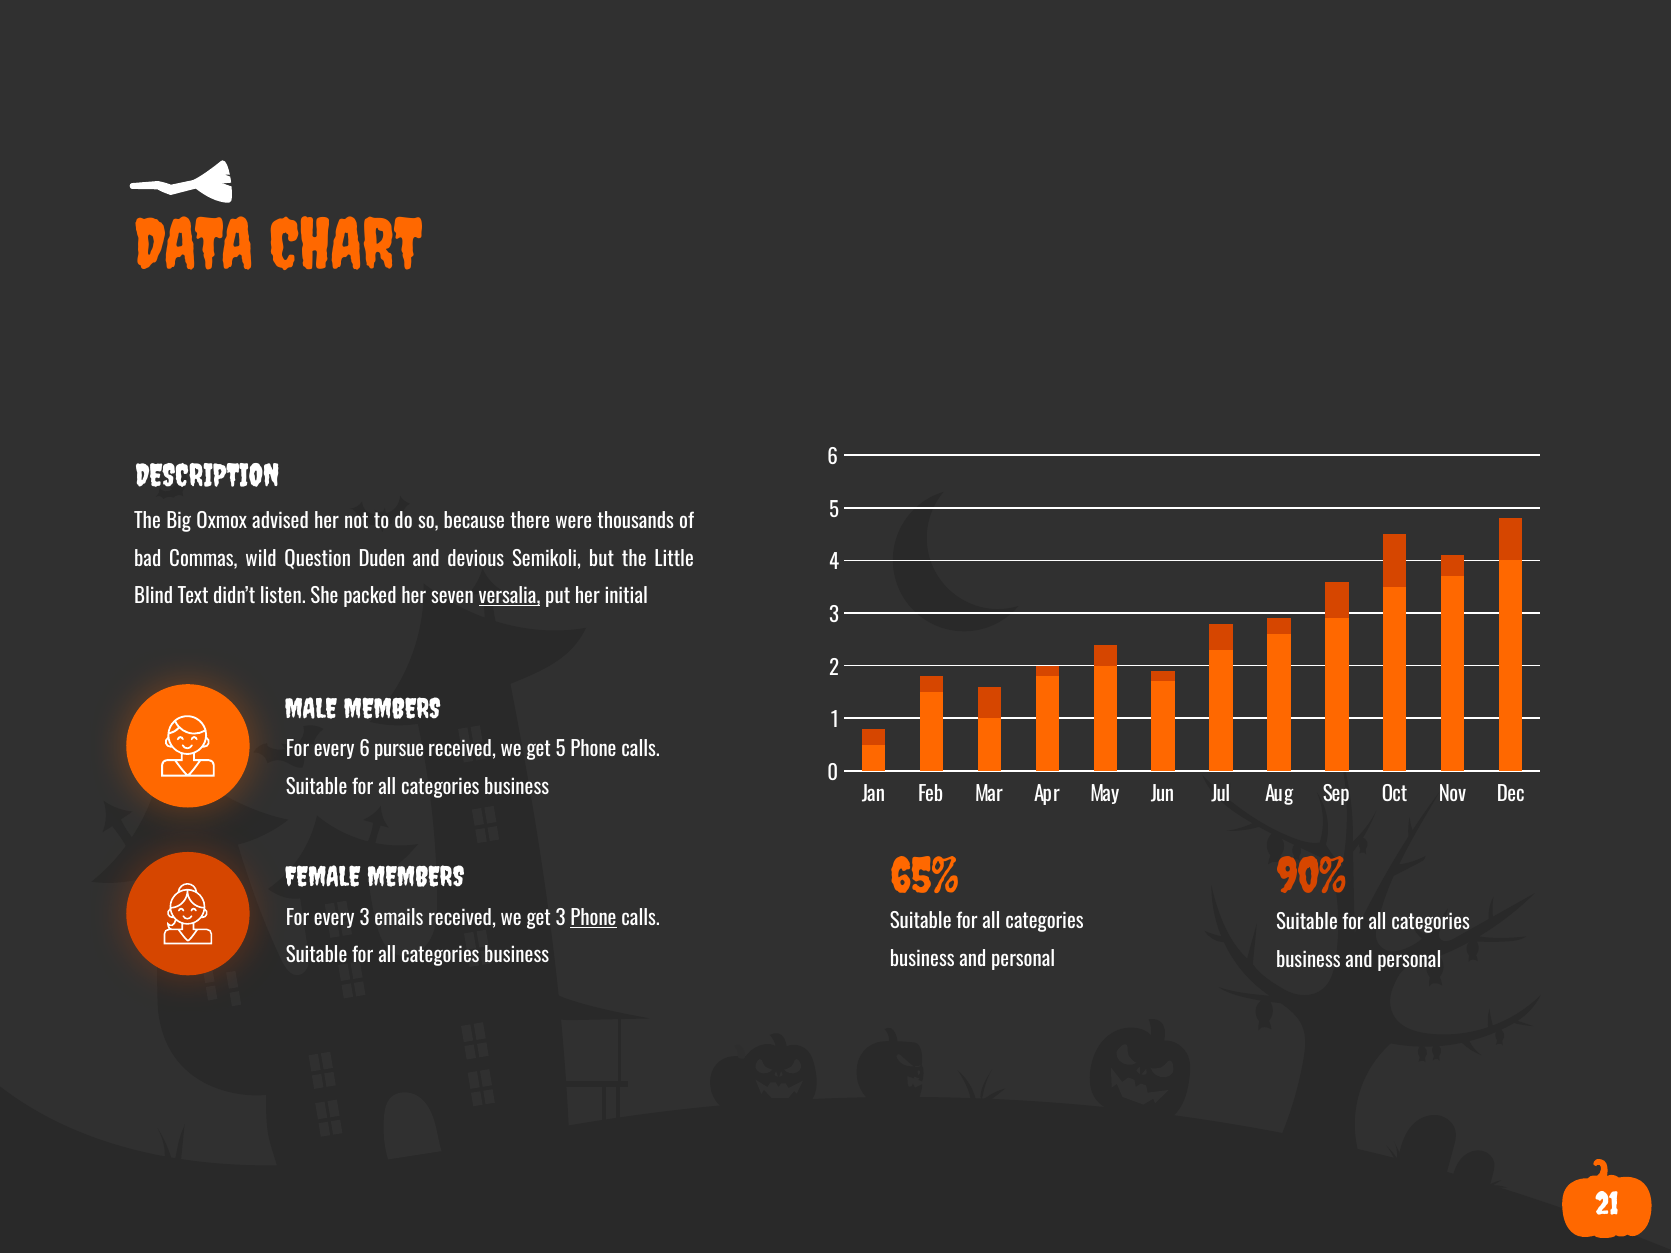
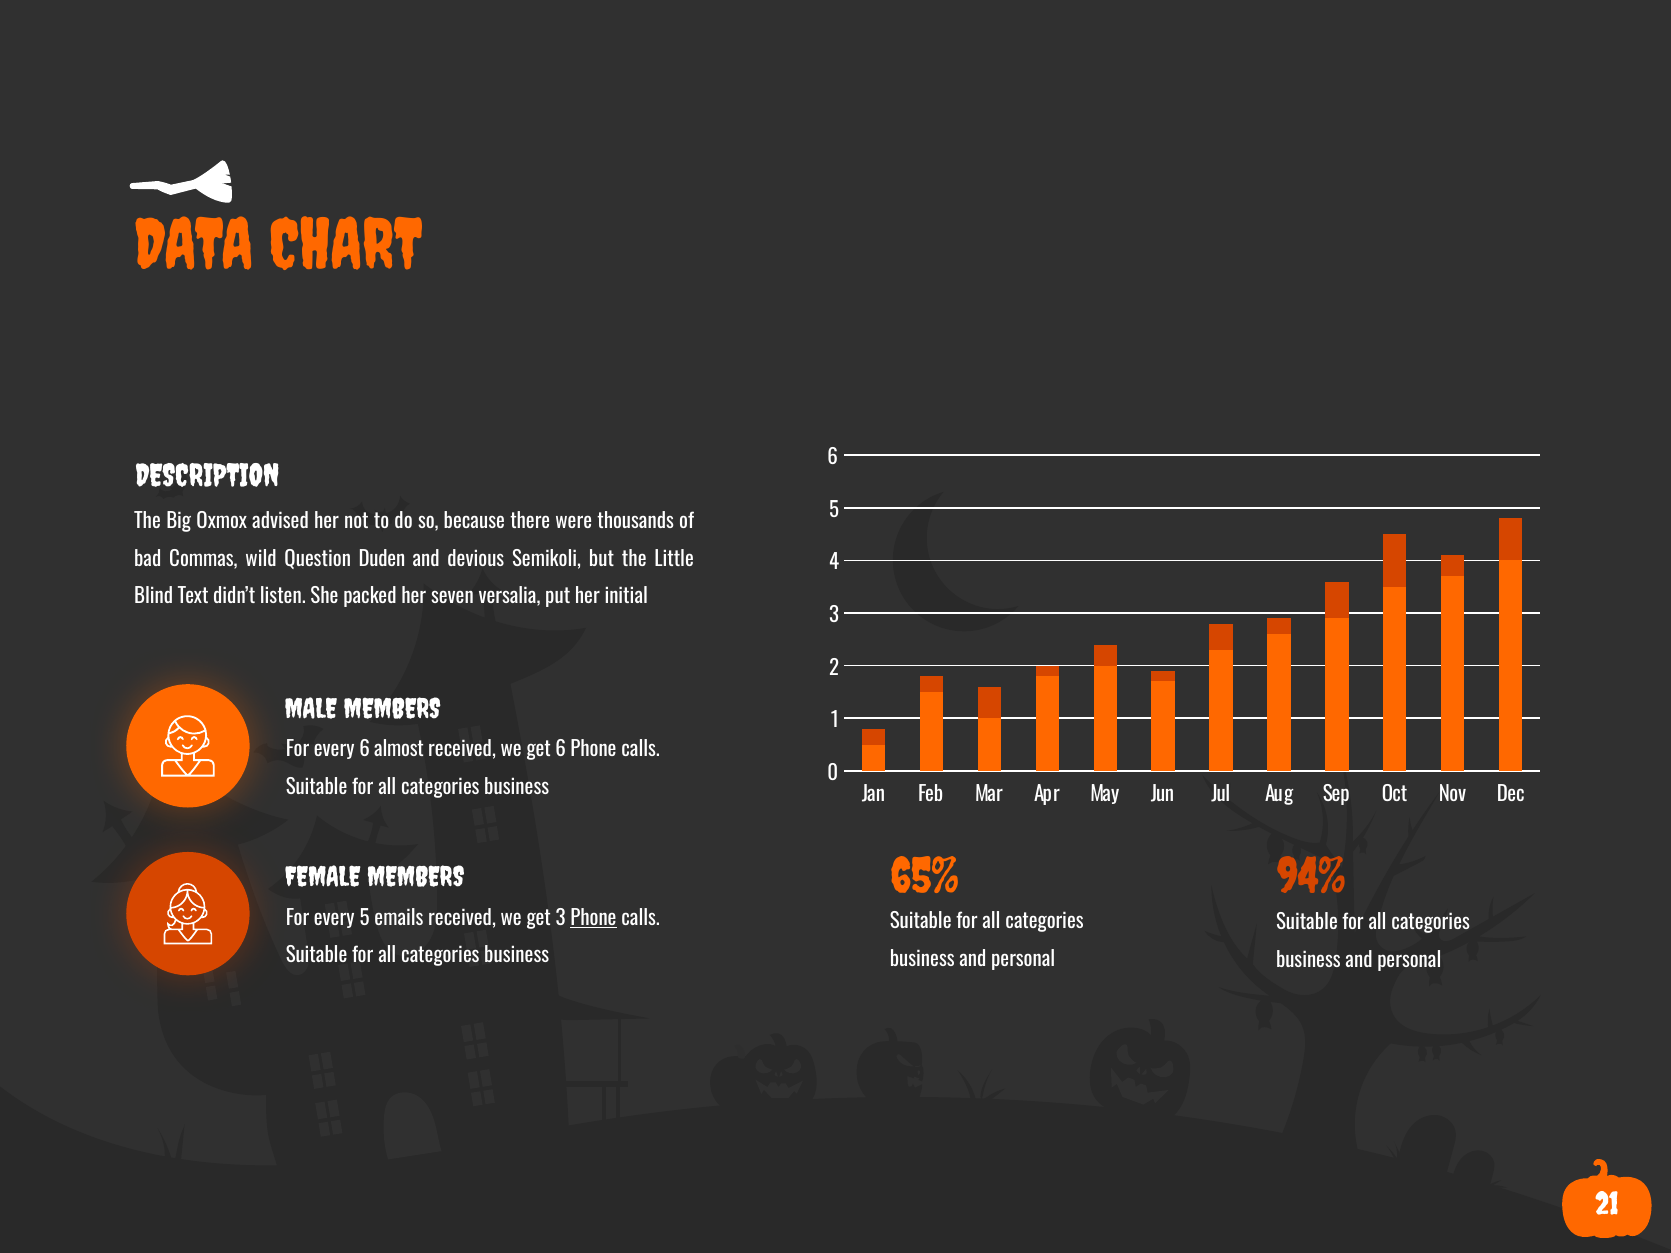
versalia underline: present -> none (509, 597)
pursue: pursue -> almost (399, 750)
get 5: 5 -> 6 (561, 750)
90%: 90% -> 94% (1311, 877)
every 3: 3 -> 5 (365, 919)
